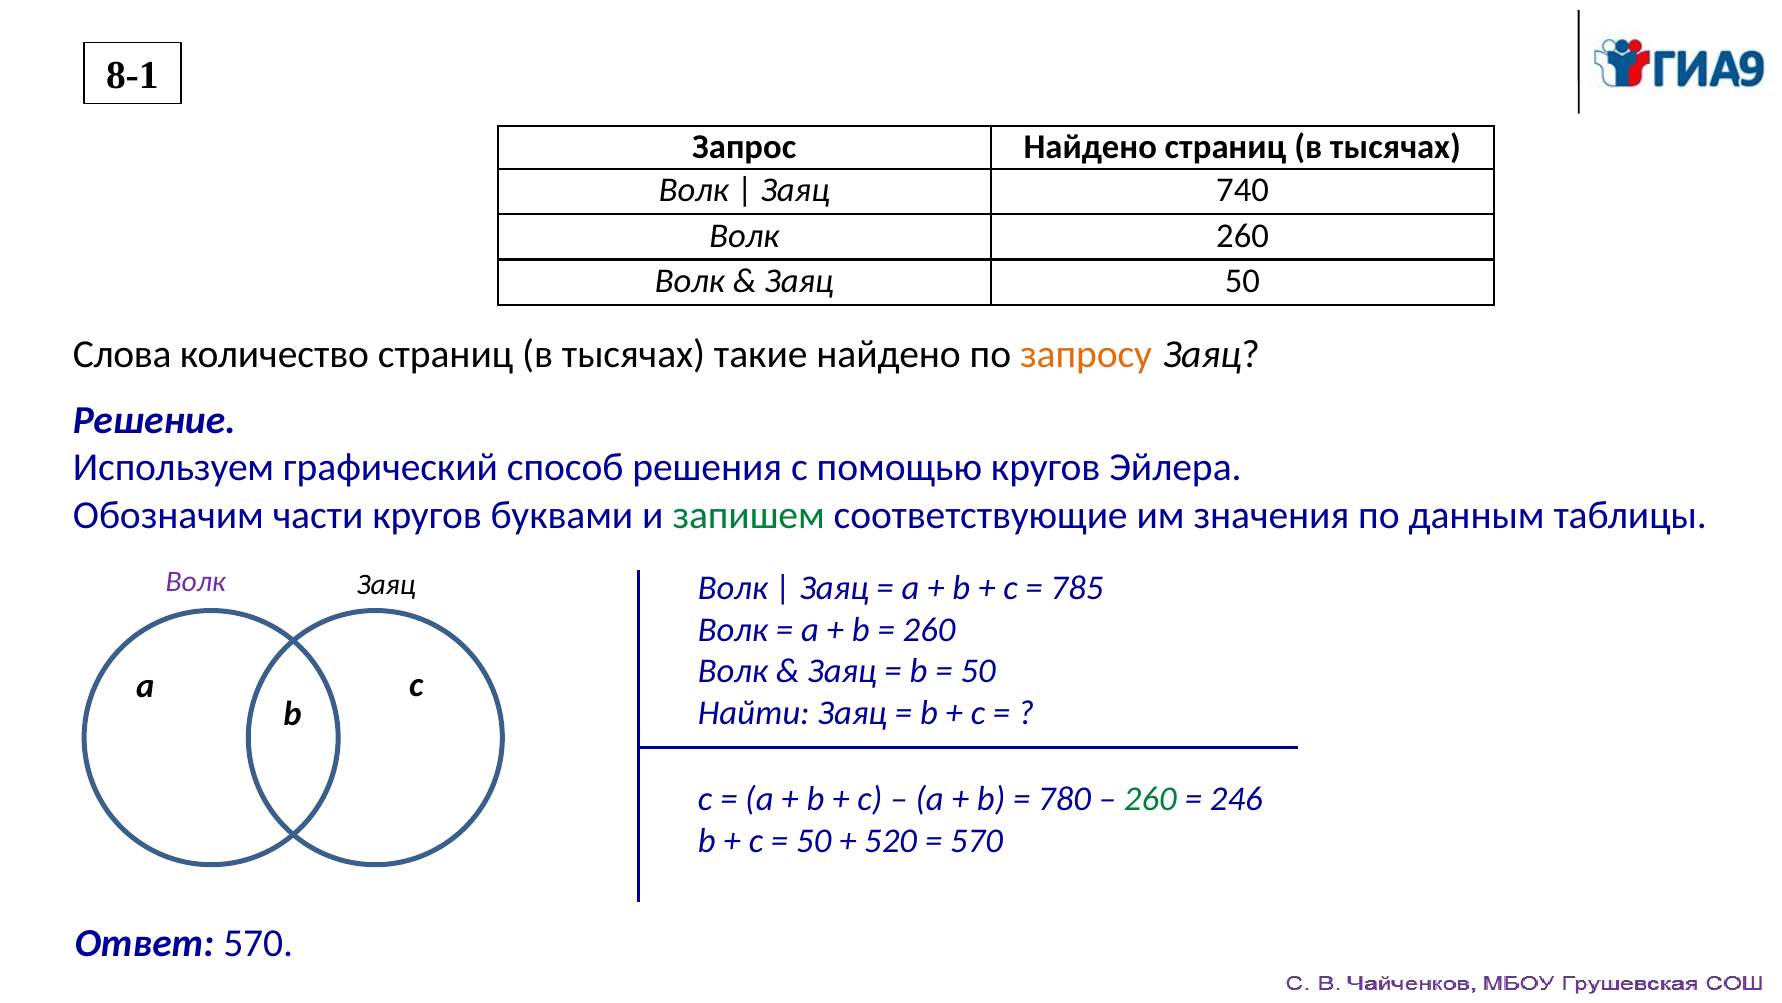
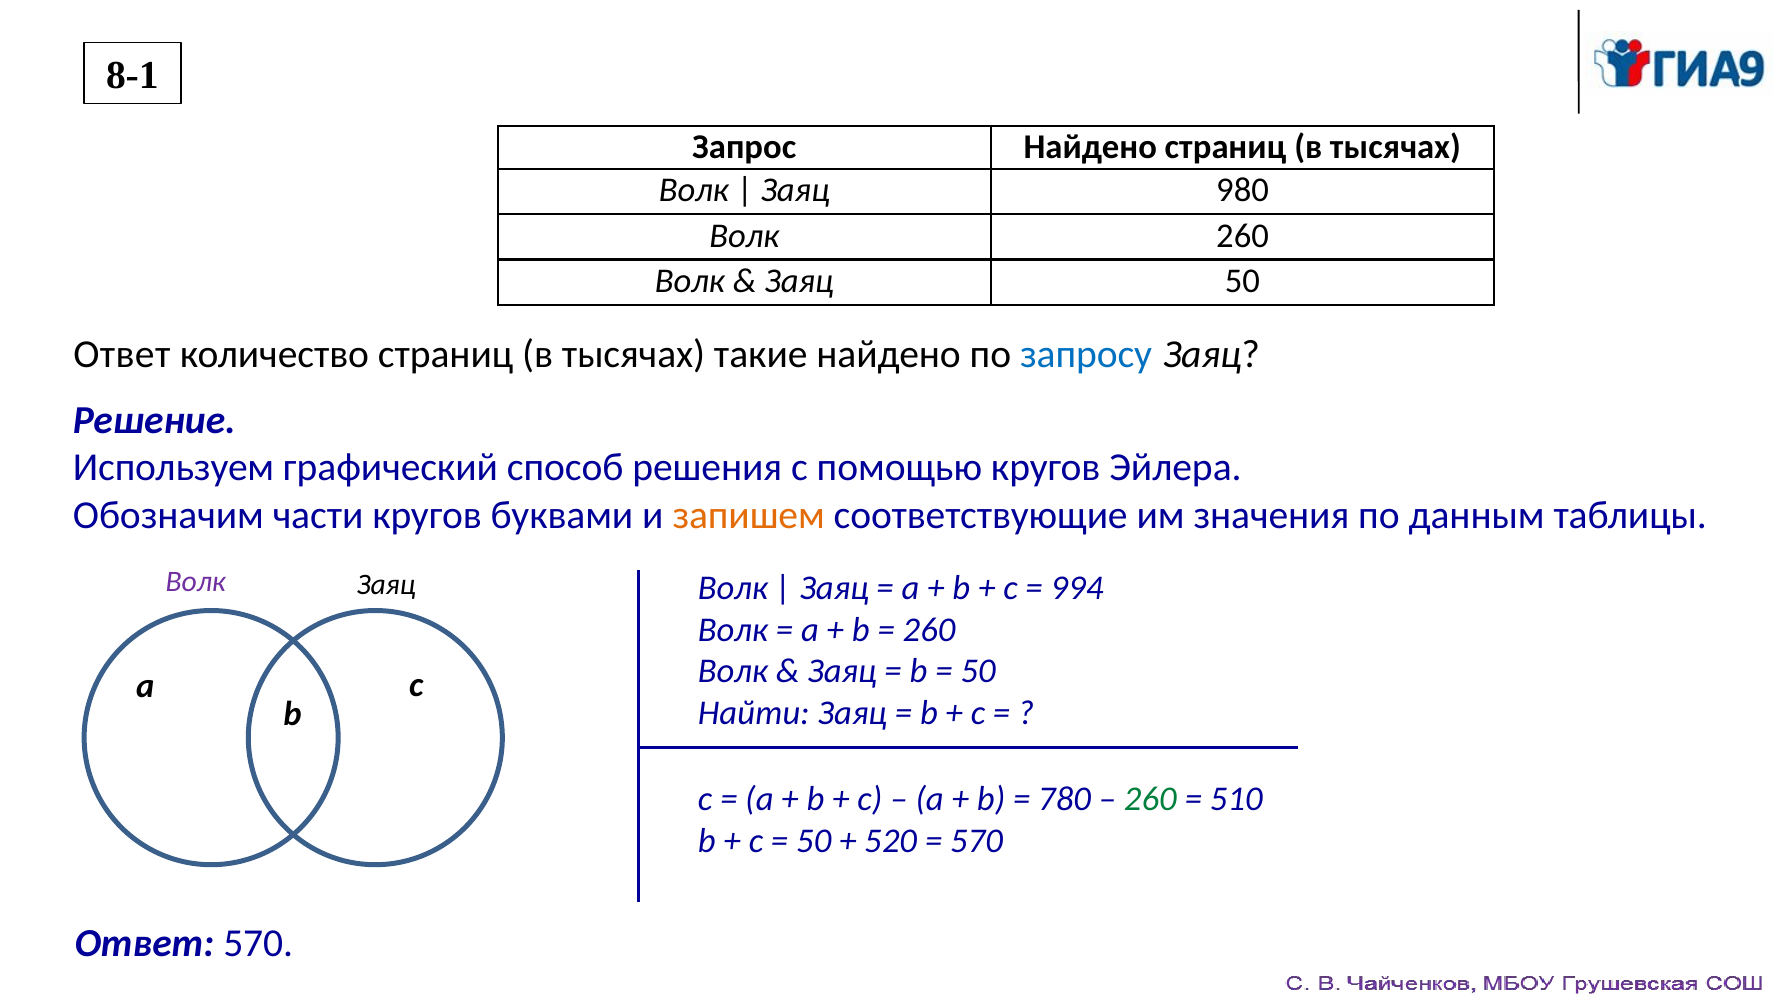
740: 740 -> 980 (1243, 190)
Слова: Слова -> Ответ (122, 354)
запросу colour: orange -> blue (1086, 354)
запишем colour: green -> orange (749, 515)
785: 785 -> 994 (1077, 588)
246: 246 -> 510 (1236, 798)
